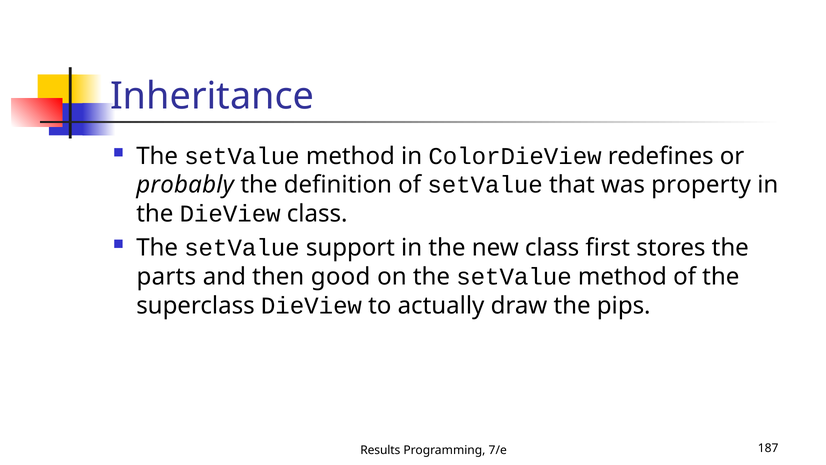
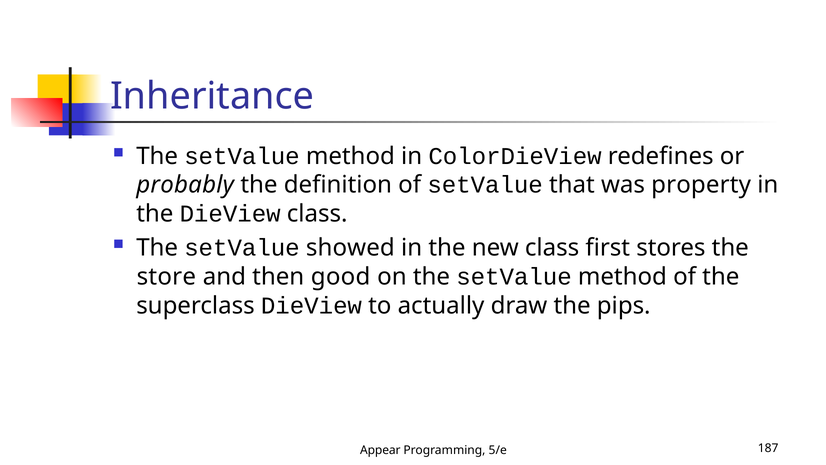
support: support -> showed (350, 248)
parts: parts -> store (166, 276)
Results: Results -> Appear (380, 450)
7/e: 7/e -> 5/e (498, 450)
